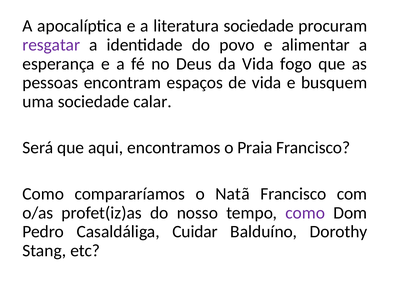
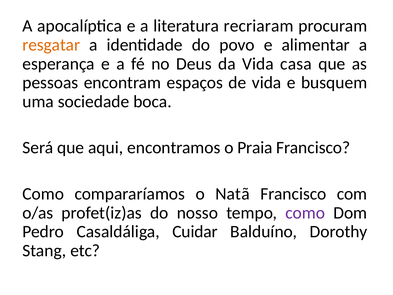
literatura sociedade: sociedade -> recriaram (259, 26)
resgatar colour: purple -> orange (51, 45)
fogo: fogo -> casa (296, 64)
calar: calar -> boca (152, 101)
